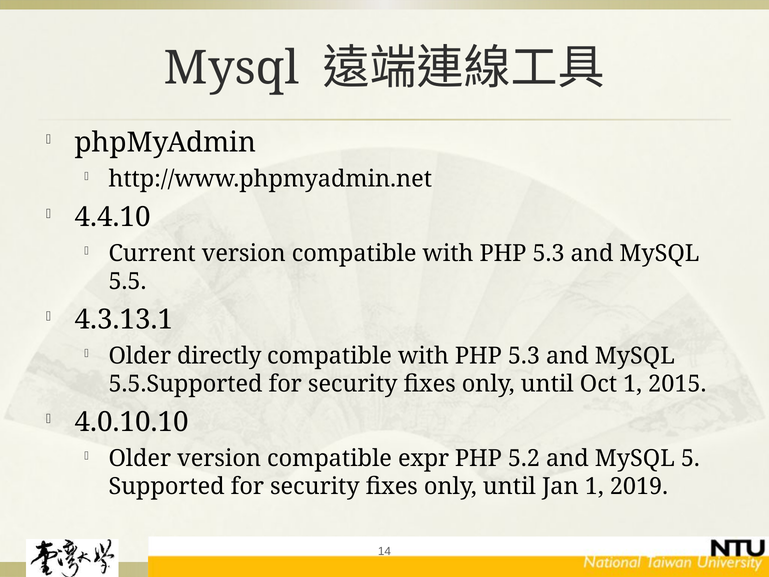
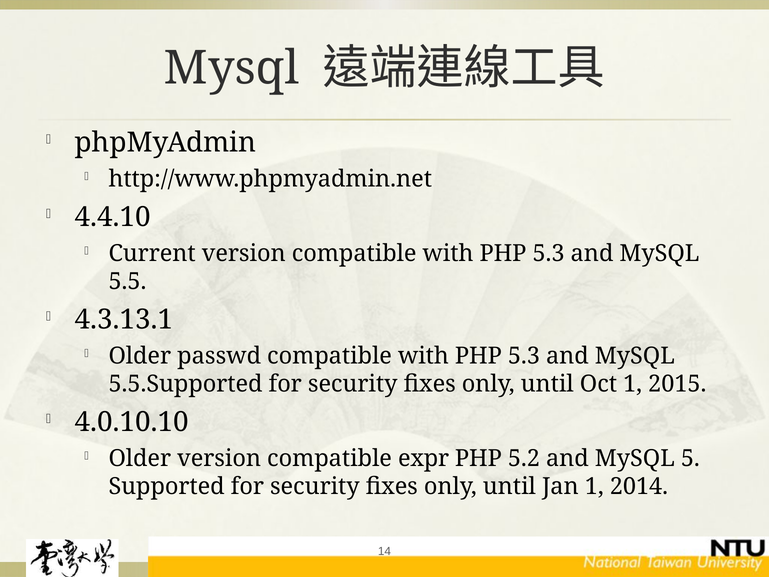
directly: directly -> passwd (219, 356)
2019: 2019 -> 2014 (639, 487)
